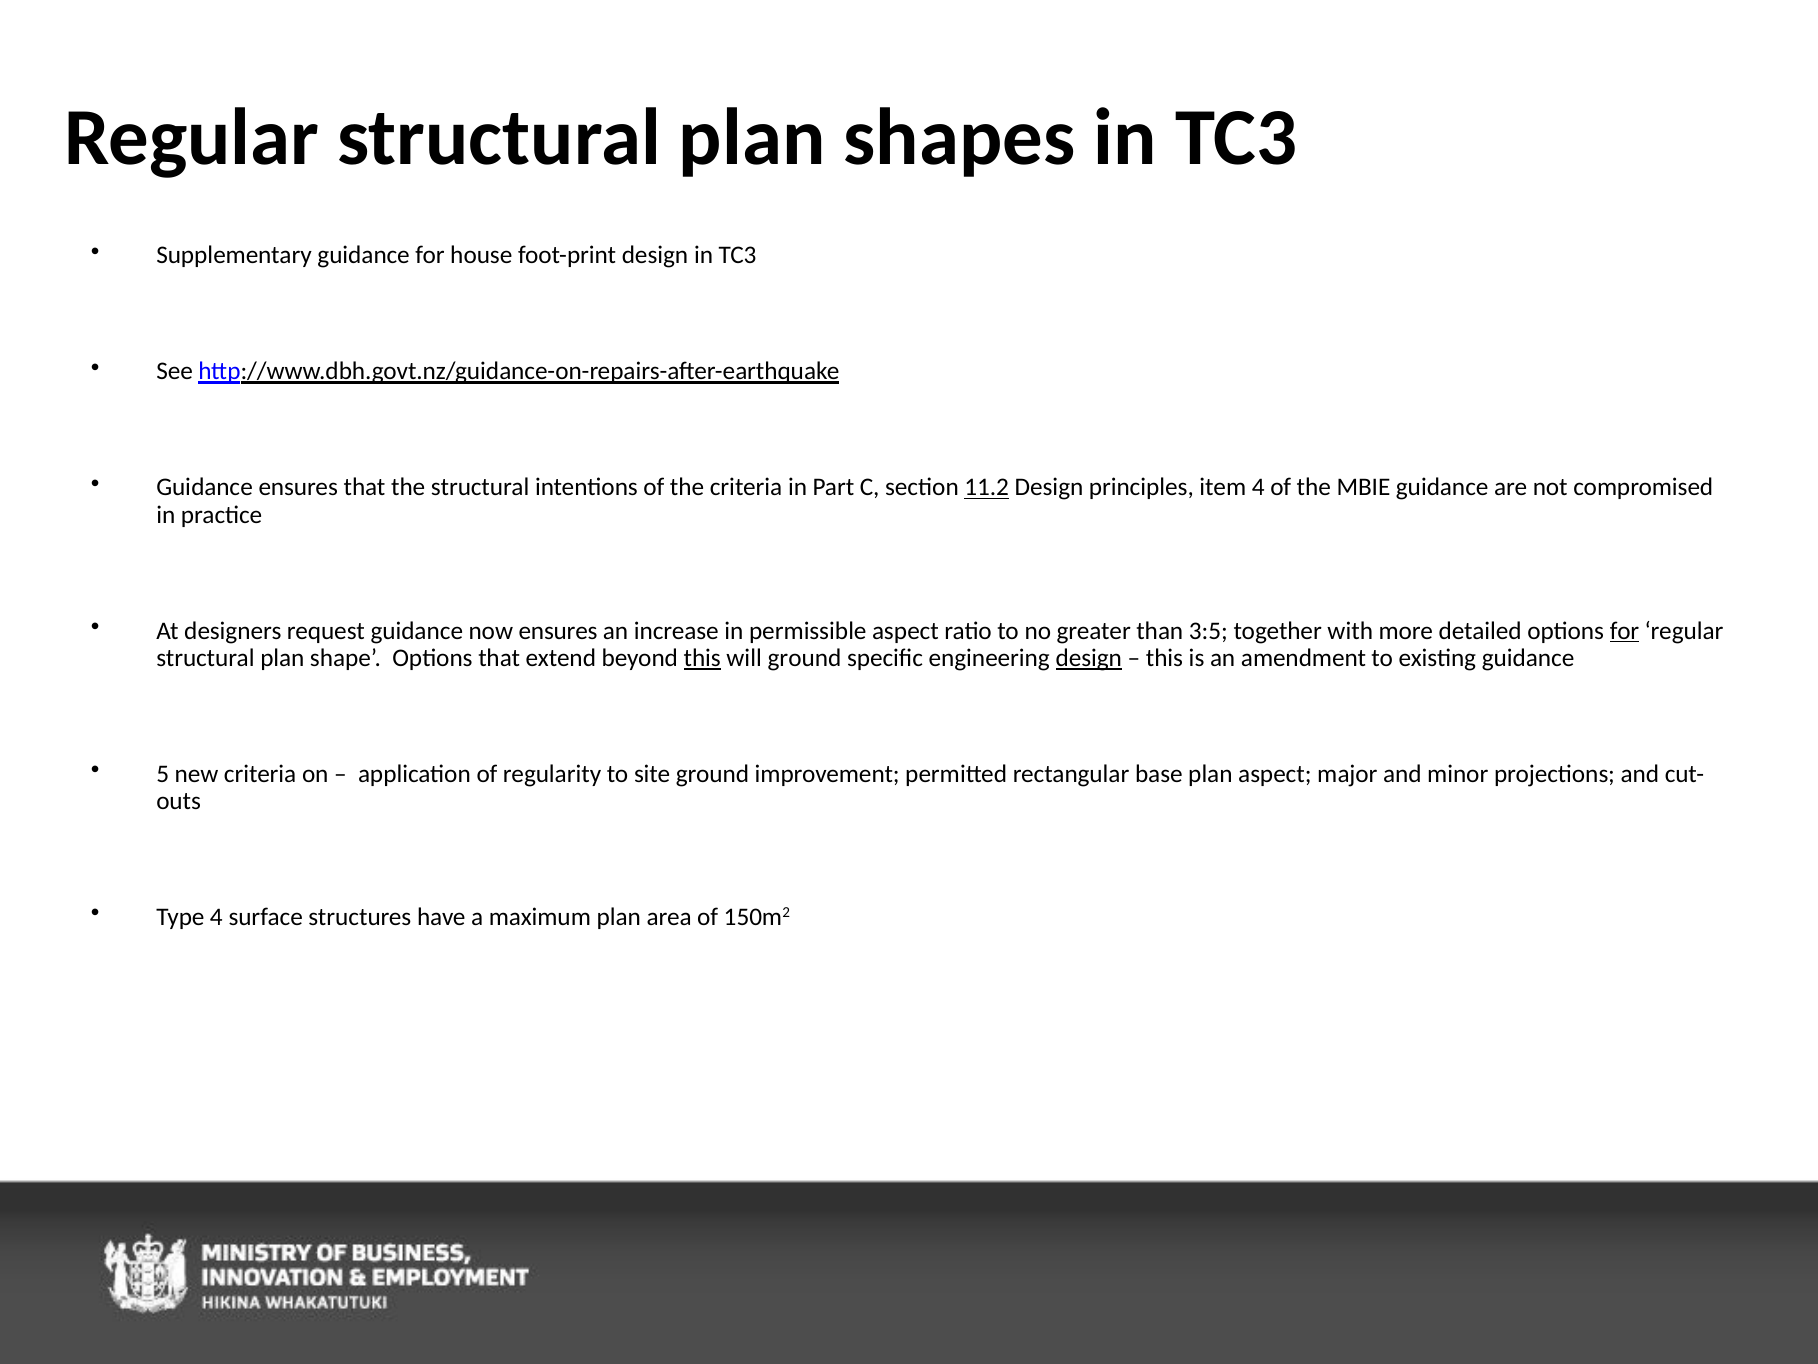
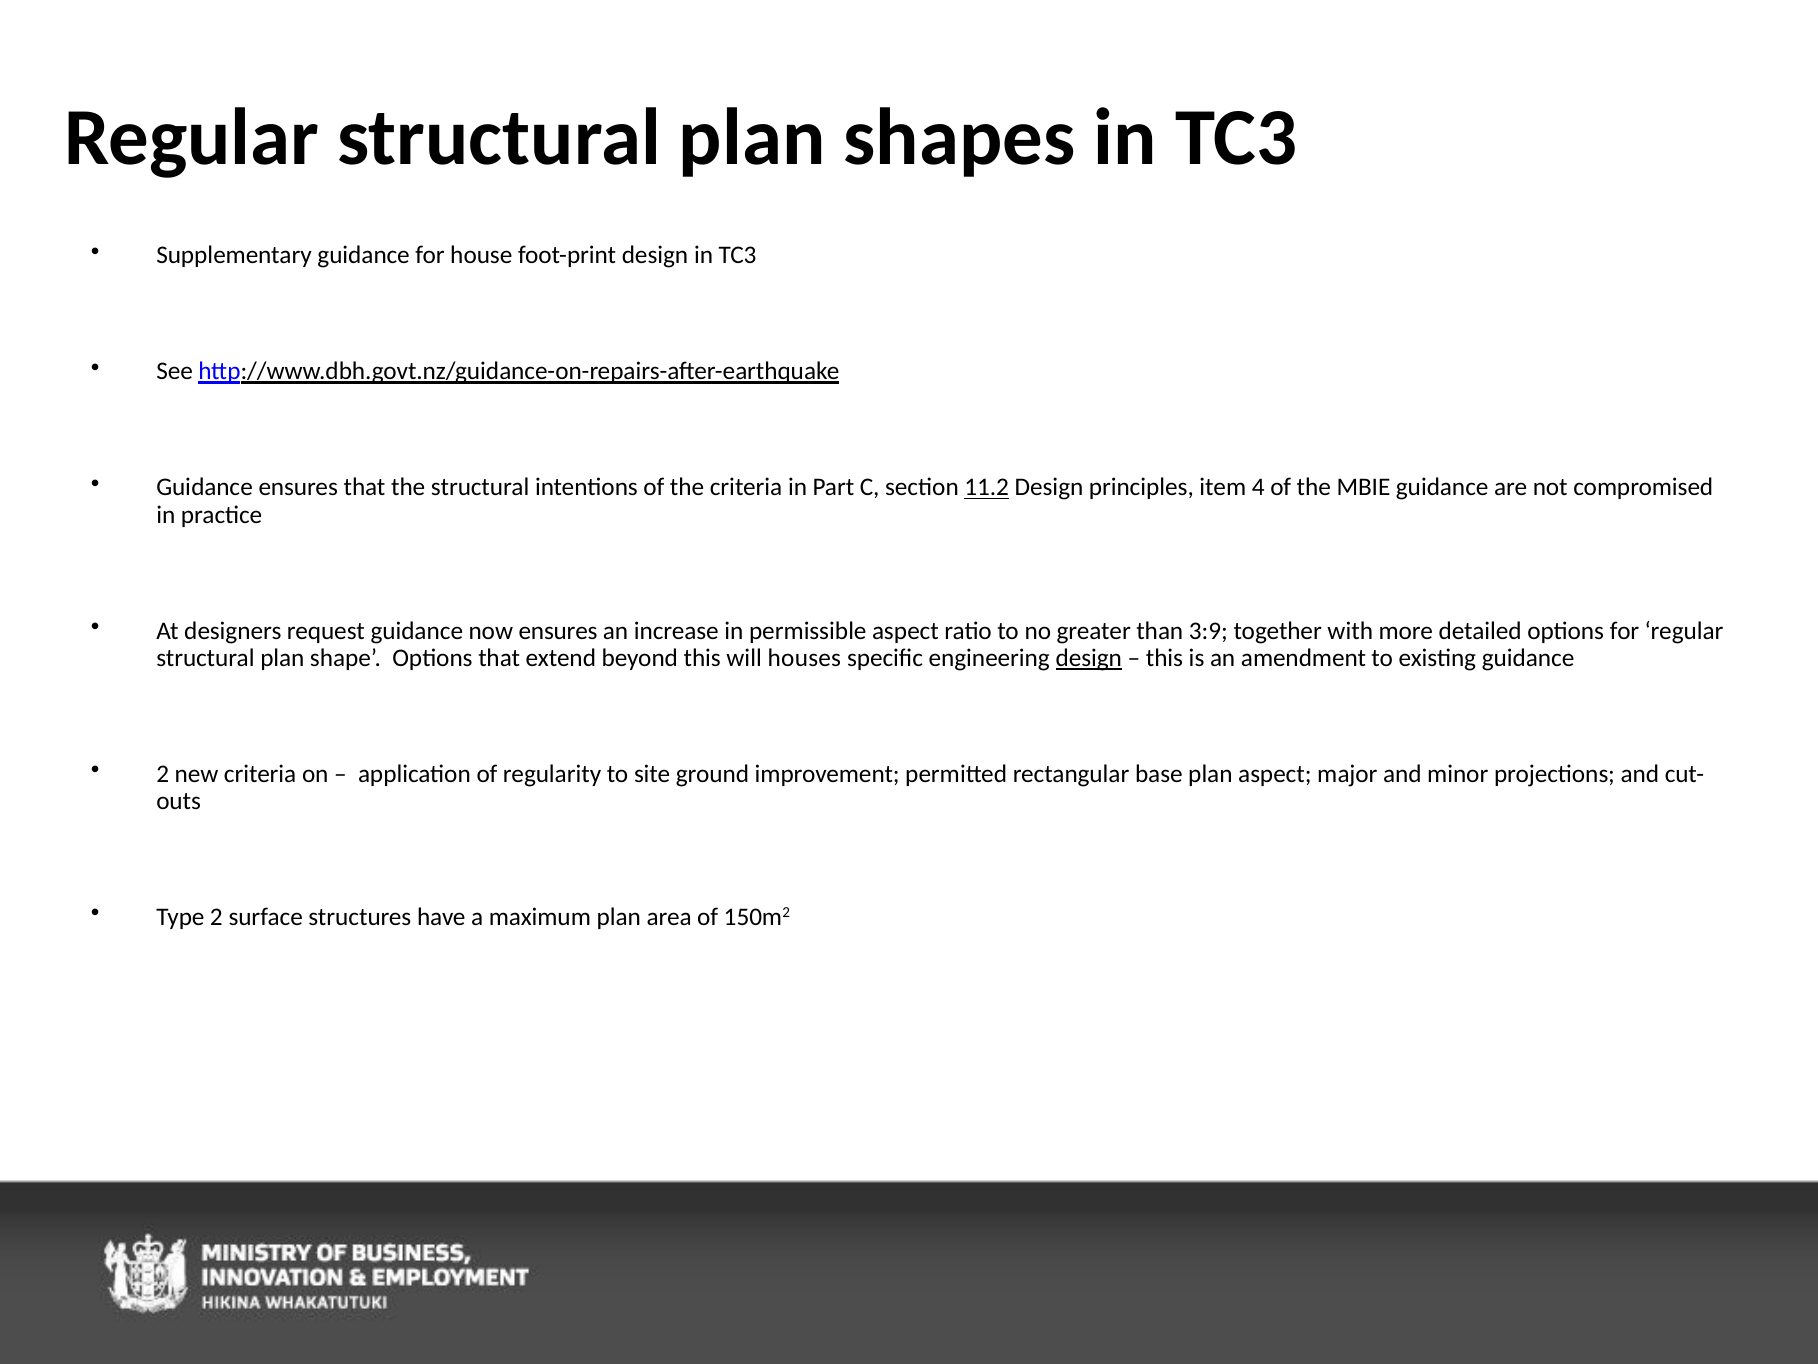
3:5: 3:5 -> 3:9 (1208, 630)
for underline: present -> none (1624, 630)
this underline: present -> none (702, 658)
will ground: ground -> houses (804, 658)
5: 5 -> 2 (163, 774)
Type 4: 4 -> 2 (216, 917)
